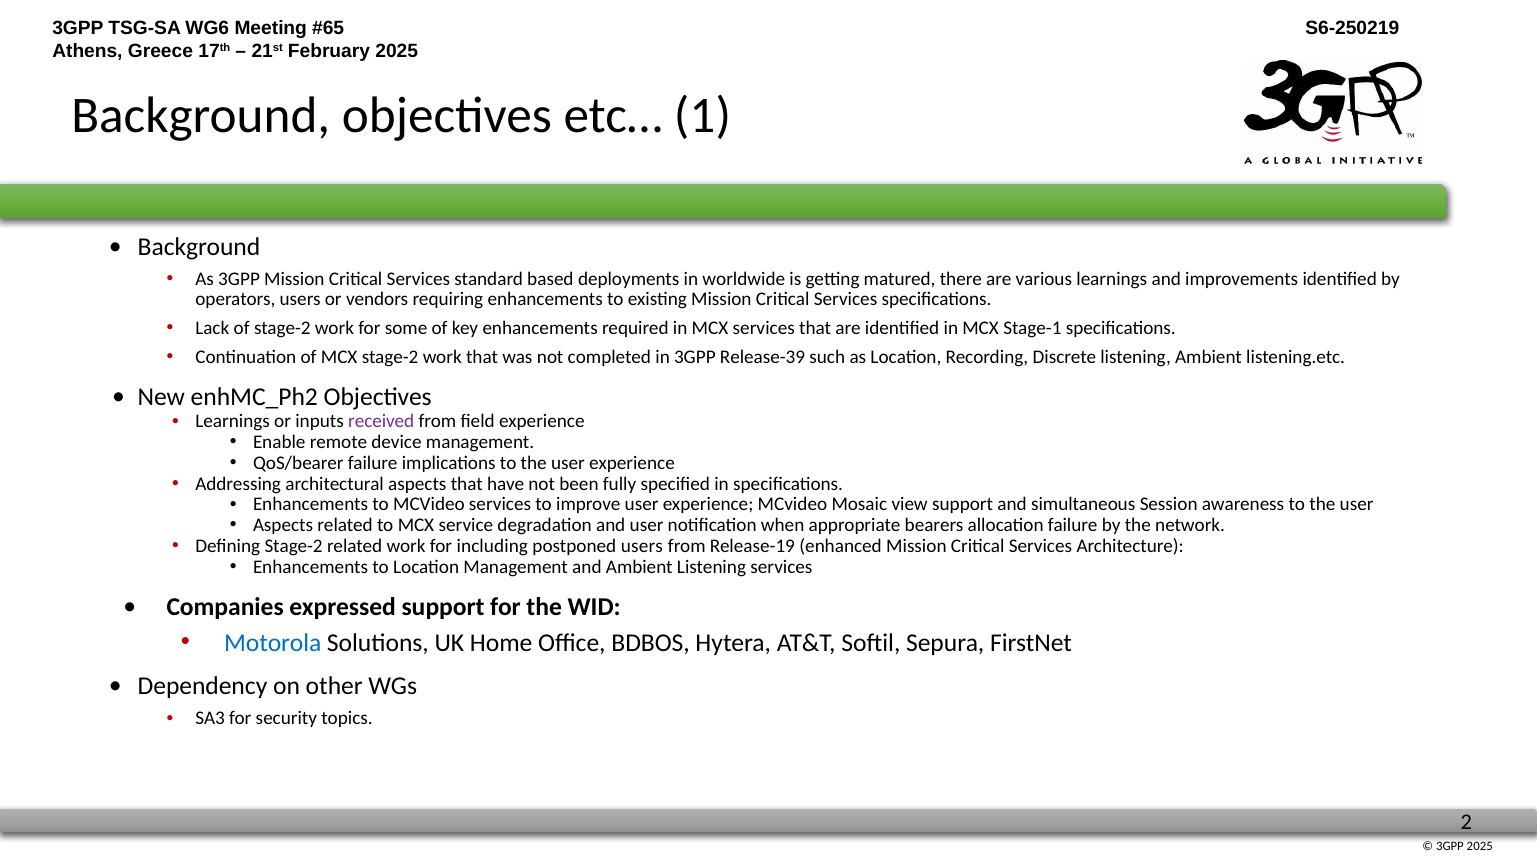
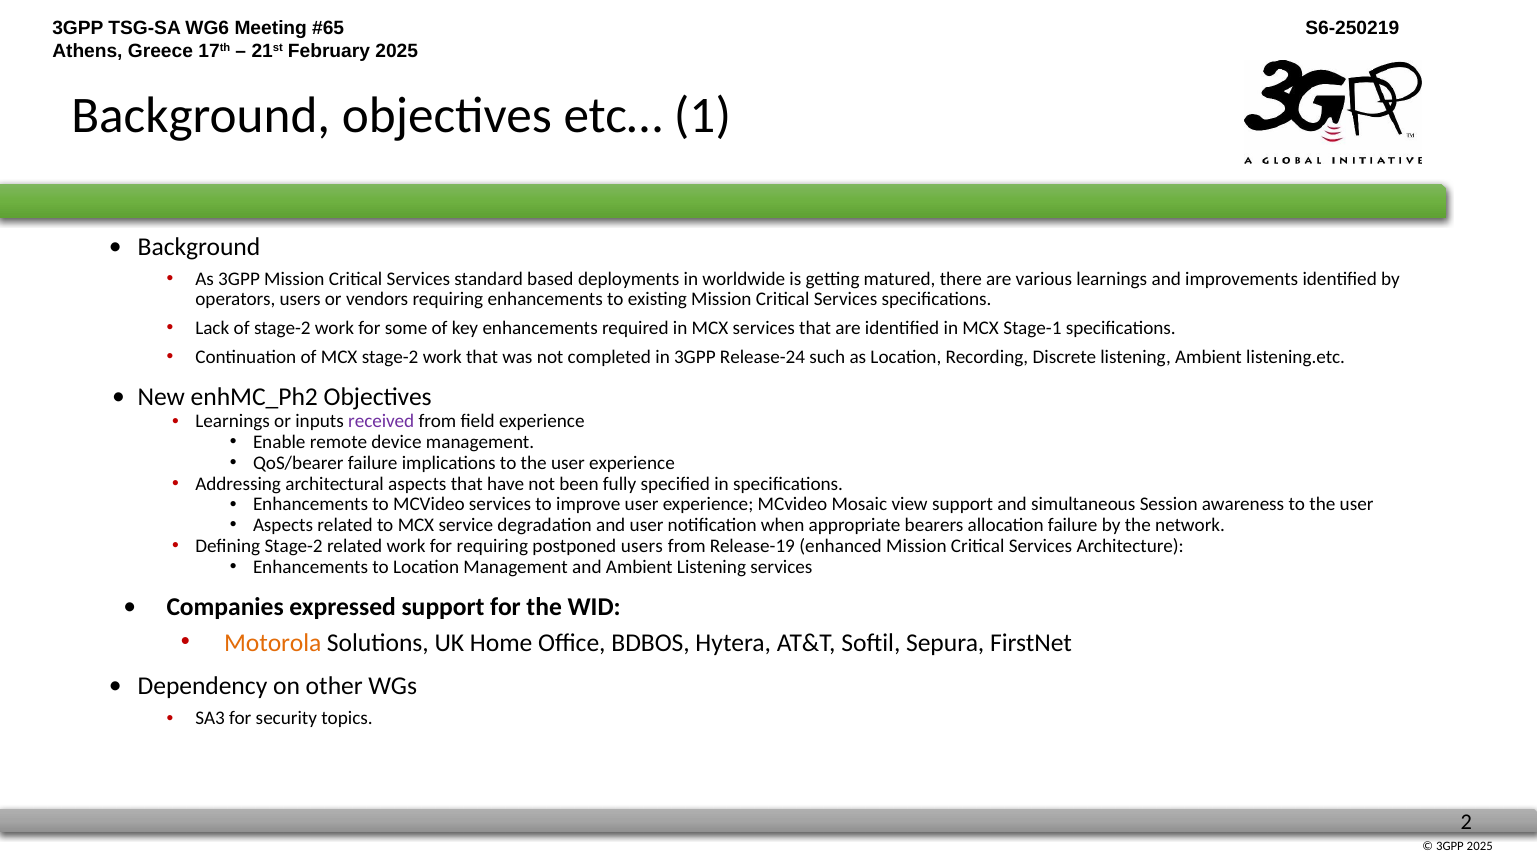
Release-39: Release-39 -> Release-24 (763, 357)
for including: including -> requiring (492, 546)
Motorola colour: blue -> orange (273, 642)
